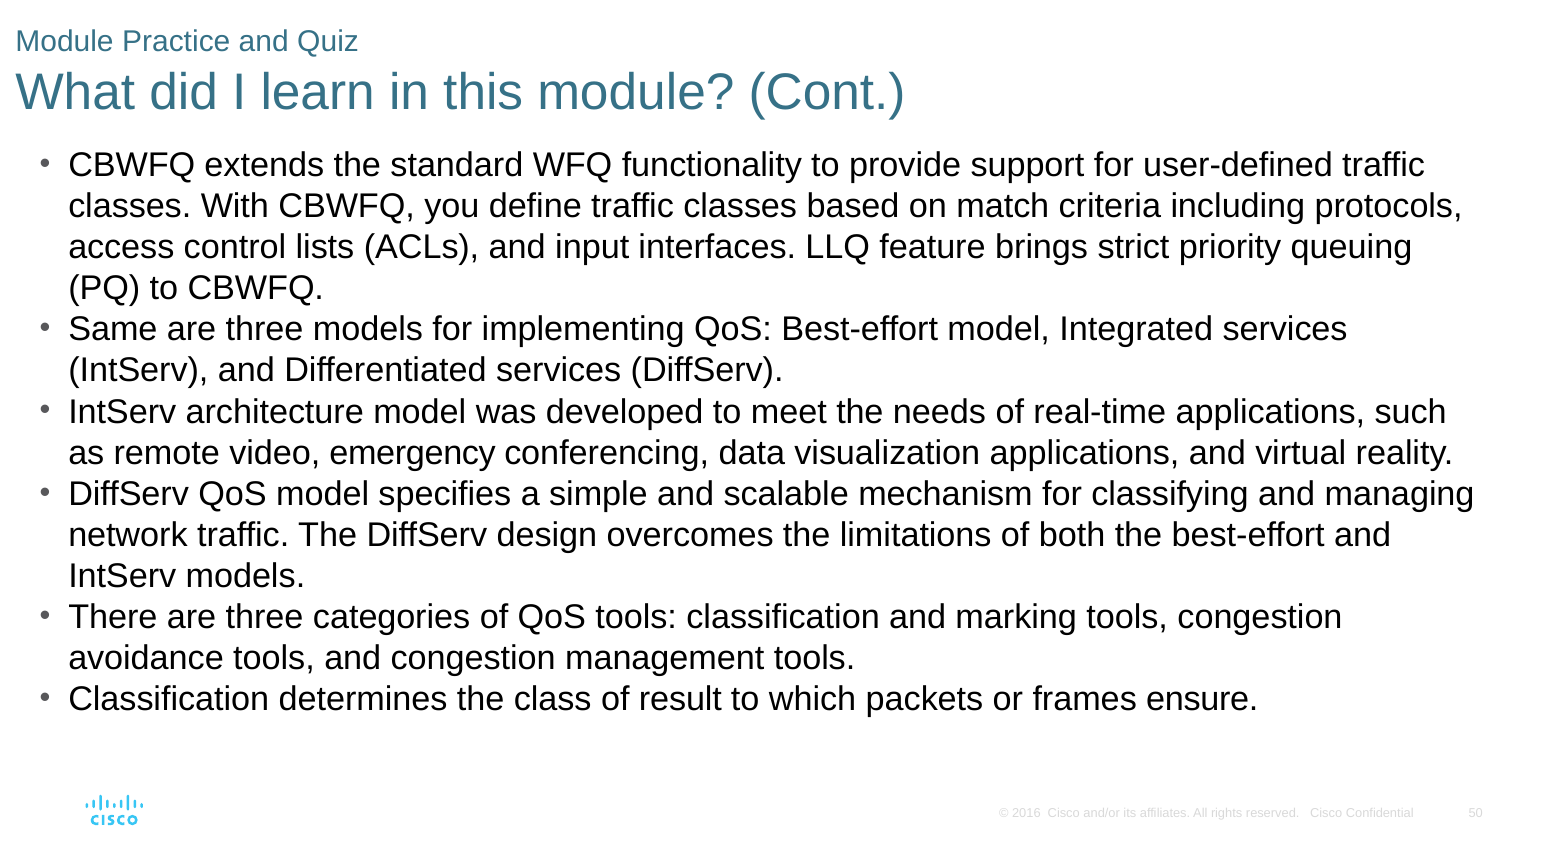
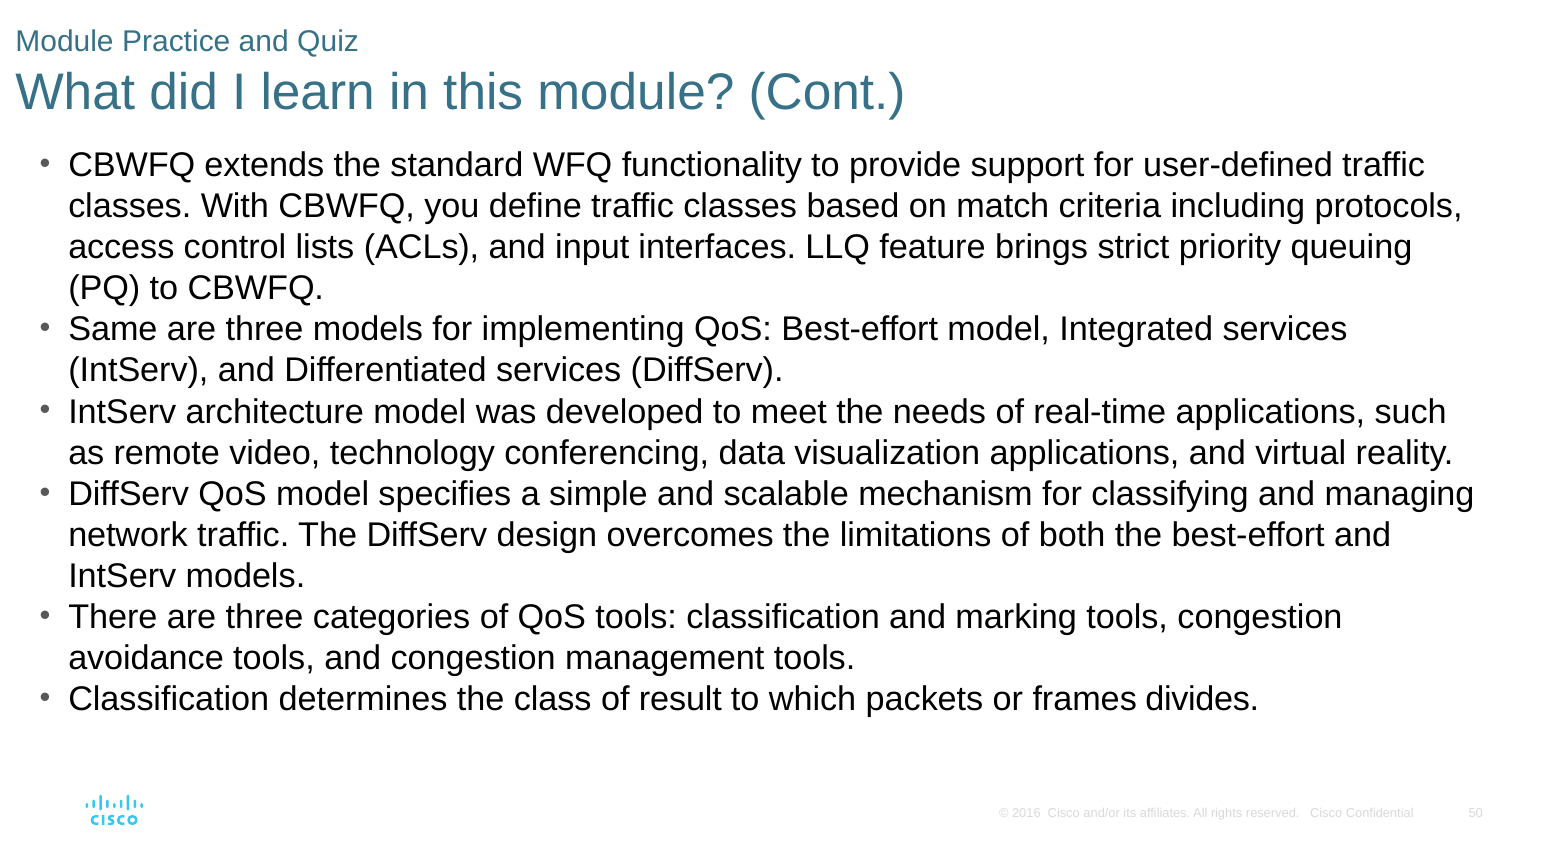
emergency: emergency -> technology (412, 453)
ensure: ensure -> divides (1202, 699)
